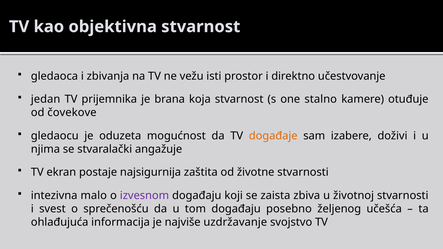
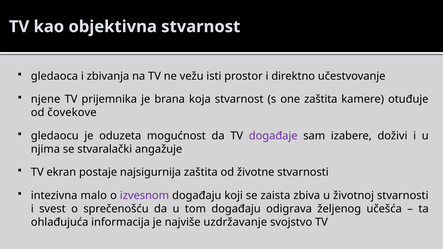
jedan: jedan -> njene (46, 99)
one stalno: stalno -> zaštita (321, 99)
događaje colour: orange -> purple (273, 136)
posebno: posebno -> odigrava (289, 209)
